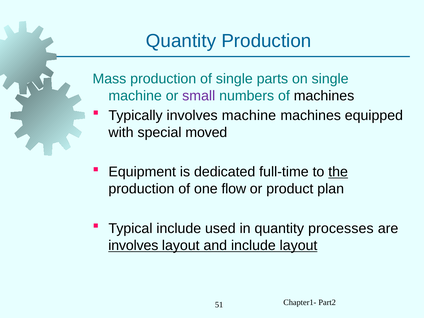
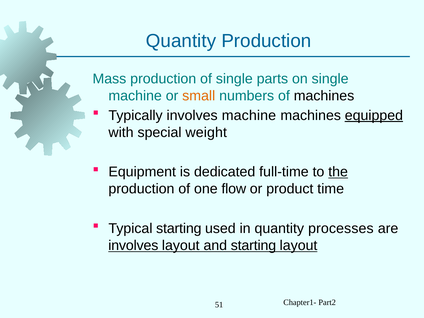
small colour: purple -> orange (199, 96)
equipped underline: none -> present (374, 115)
moved: moved -> weight (206, 132)
plan: plan -> time (331, 189)
Typical include: include -> starting (179, 229)
and include: include -> starting (253, 245)
